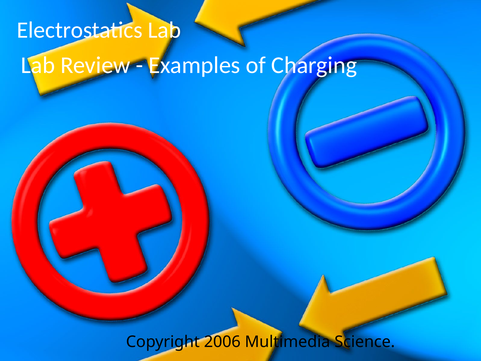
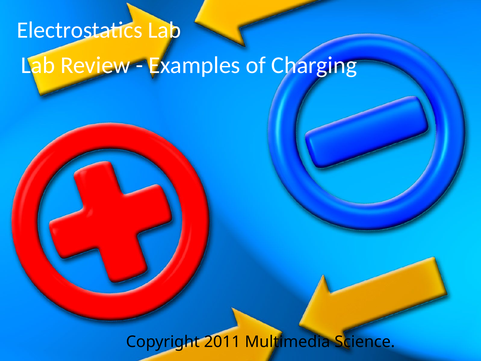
2006: 2006 -> 2011 (222, 342)
